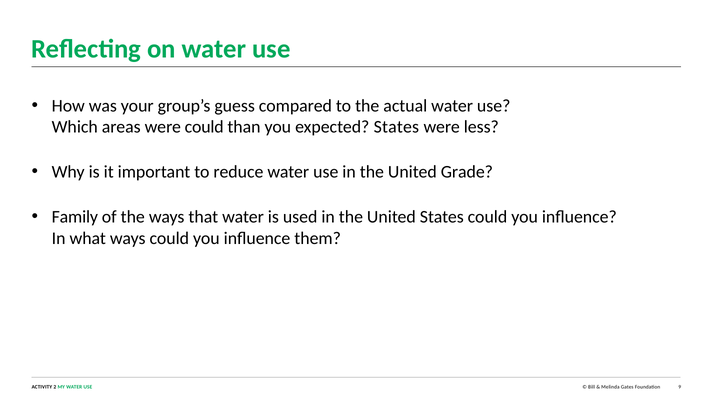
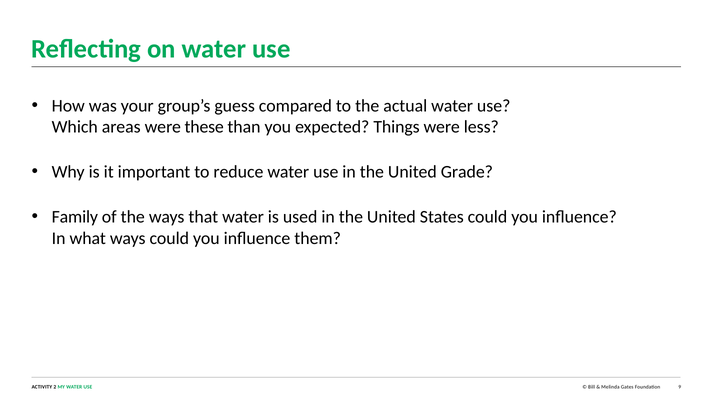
were could: could -> these (204, 127)
expected States: States -> Things (396, 127)
